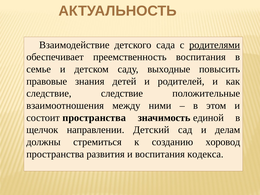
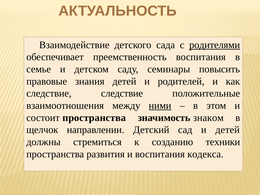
выходные: выходные -> семинары (169, 69)
ними underline: none -> present (160, 106)
единой: единой -> знаком (208, 118)
и делам: делам -> детей (228, 130)
хоровод: хоровод -> техники (223, 142)
